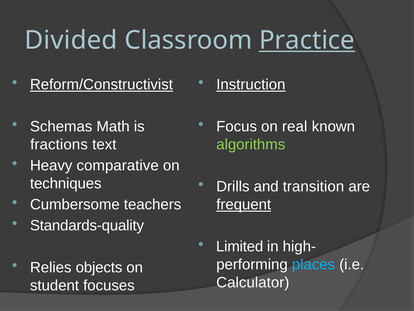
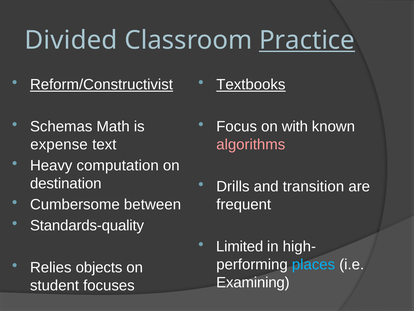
Instruction: Instruction -> Textbooks (251, 85)
real: real -> with (295, 126)
fractions: fractions -> expense (59, 144)
algorithms colour: light green -> pink (251, 144)
comparative: comparative -> computation (118, 165)
techniques: techniques -> destination (66, 183)
frequent underline: present -> none (244, 204)
teachers: teachers -> between (152, 204)
Calculator: Calculator -> Examining (253, 282)
